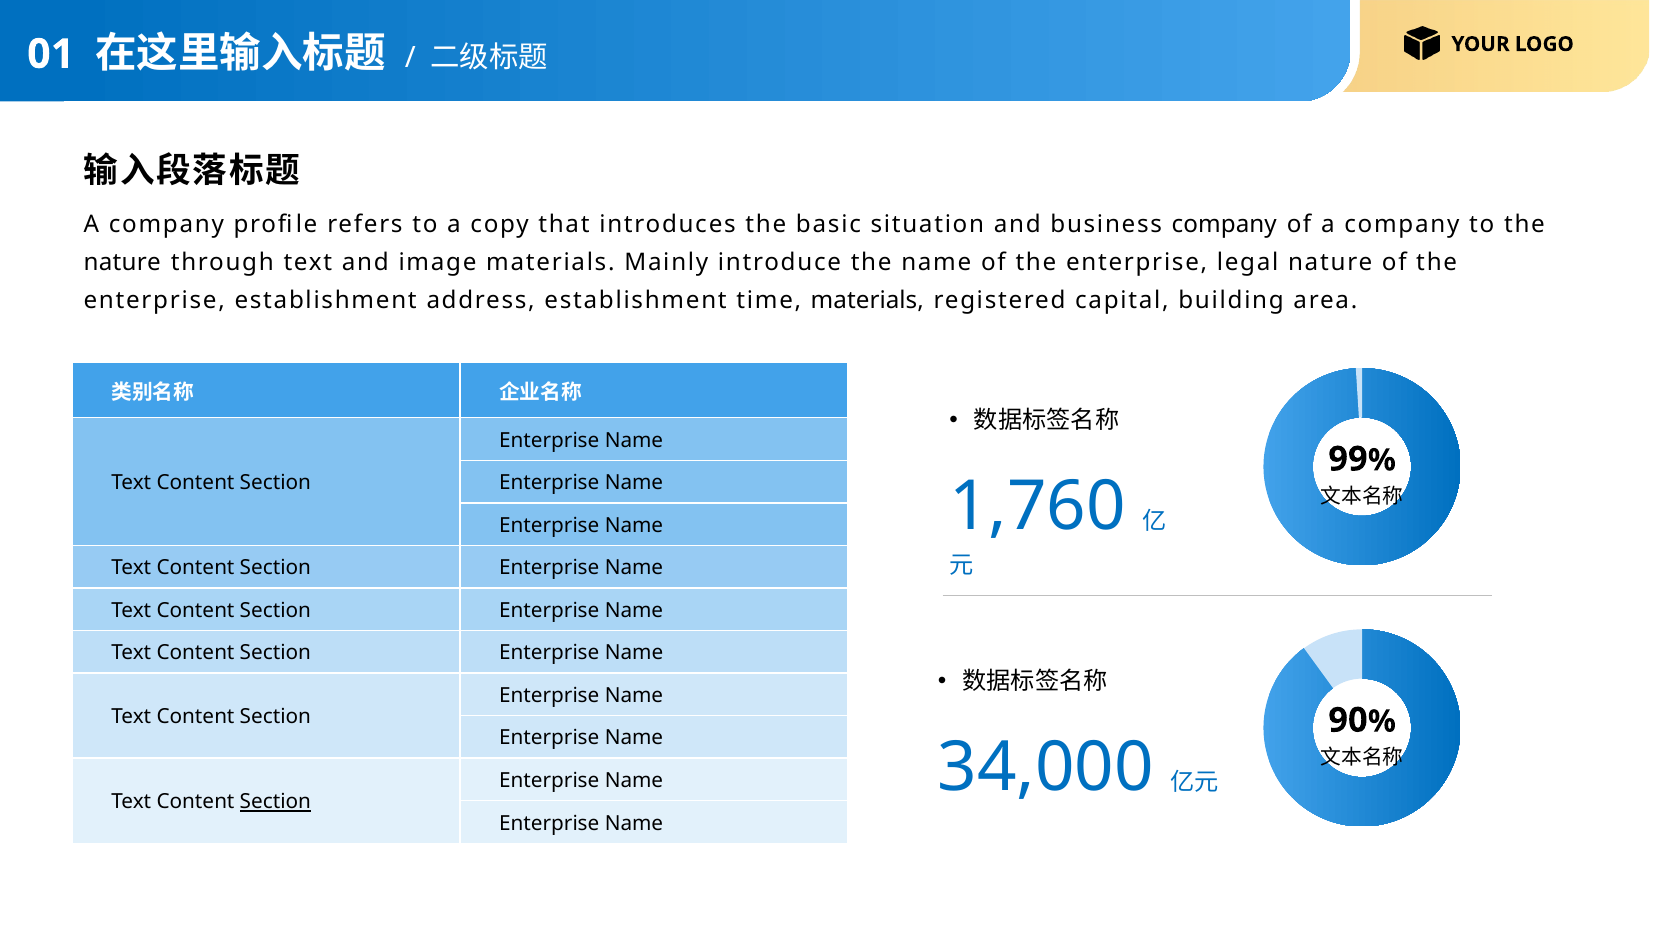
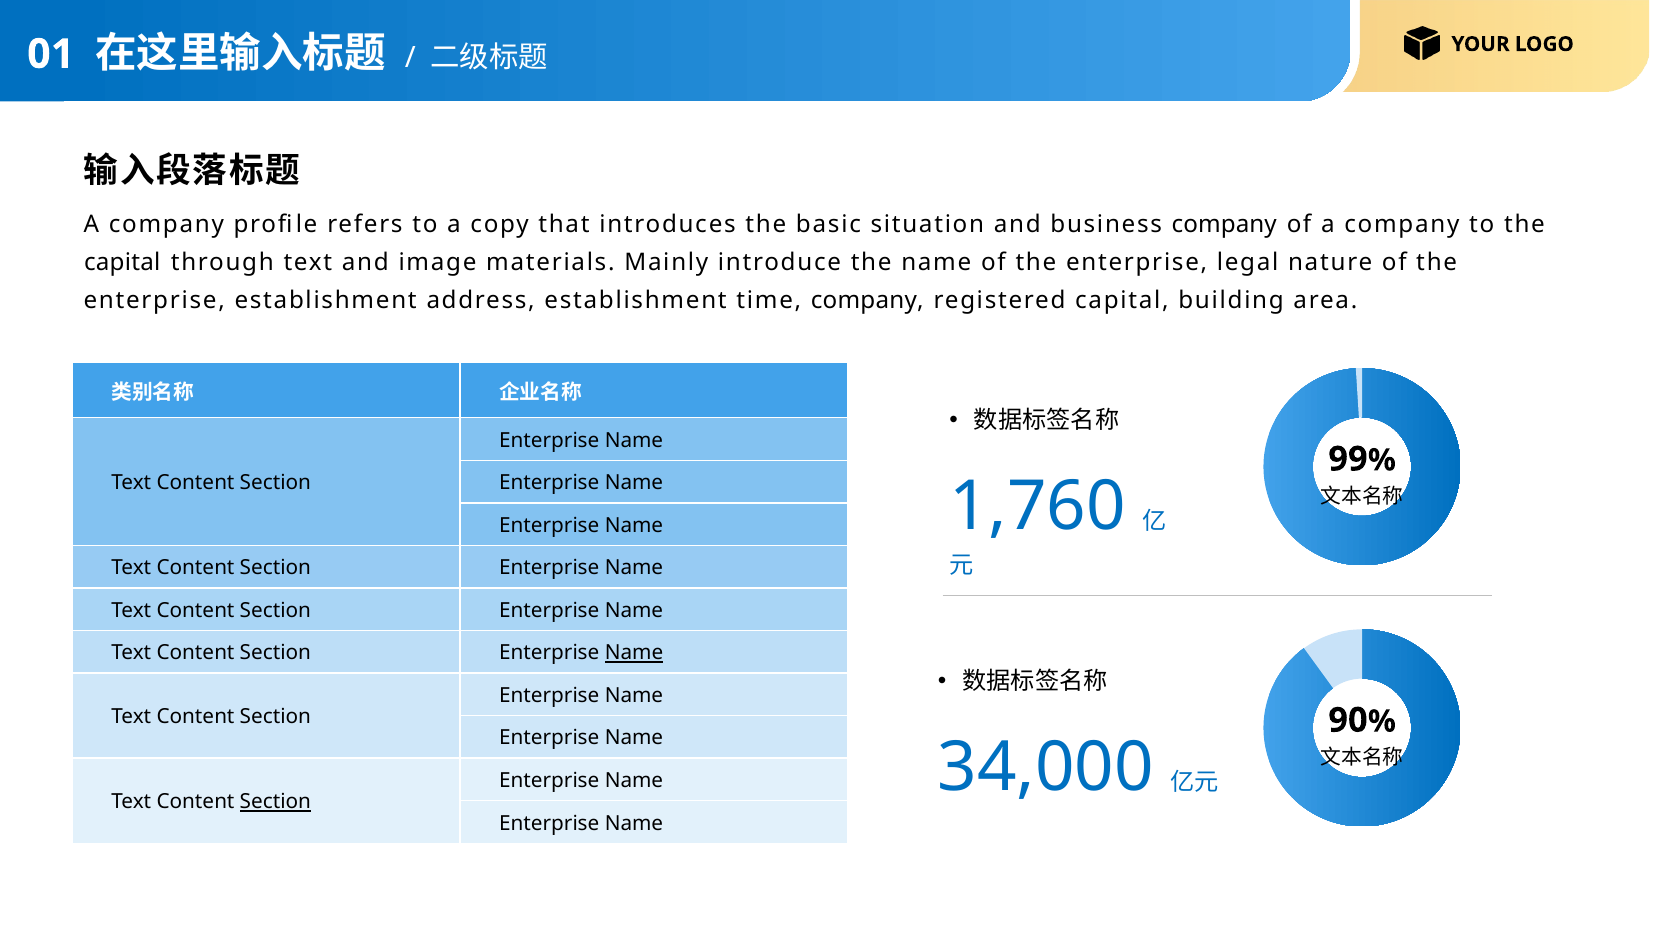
nature: nature -> capital (122, 262)
time materials: materials -> company (867, 300)
Name underline: none -> present (634, 653)
